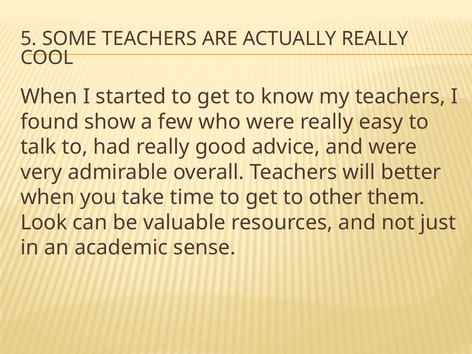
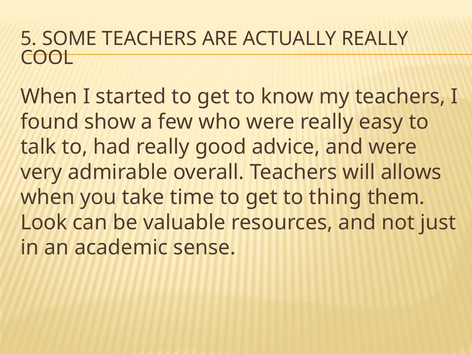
better: better -> allows (411, 172)
other: other -> thing (335, 197)
